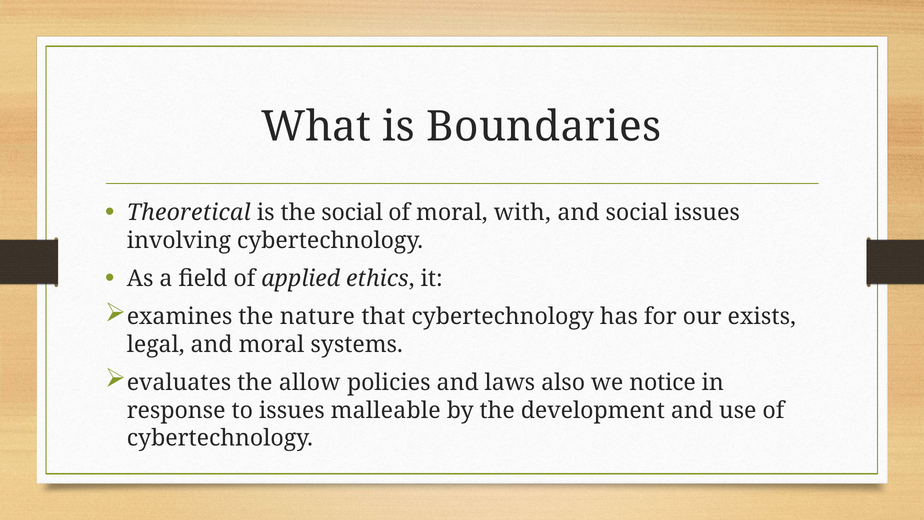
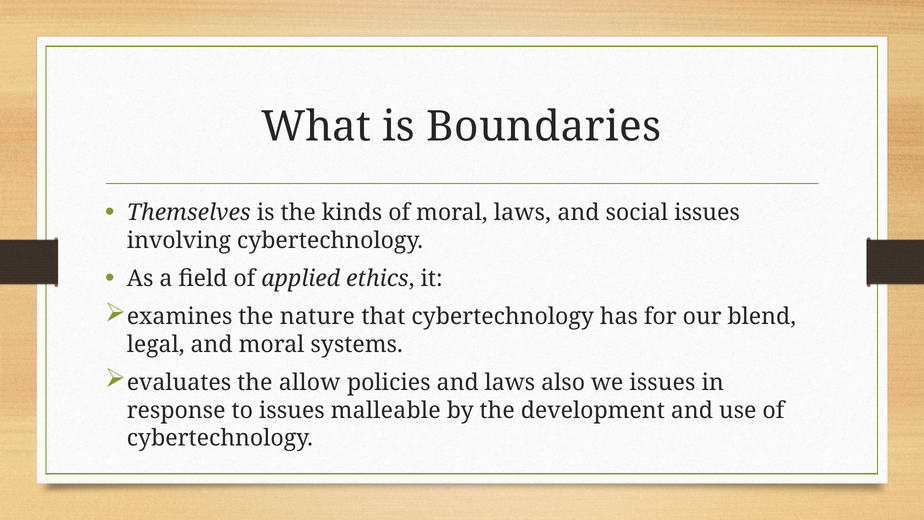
Theoretical: Theoretical -> Themselves (189, 213)
the social: social -> kinds (352, 213)
moral with: with -> laws (522, 213)
exists: exists -> blend (762, 317)
we notice: notice -> issues (662, 383)
